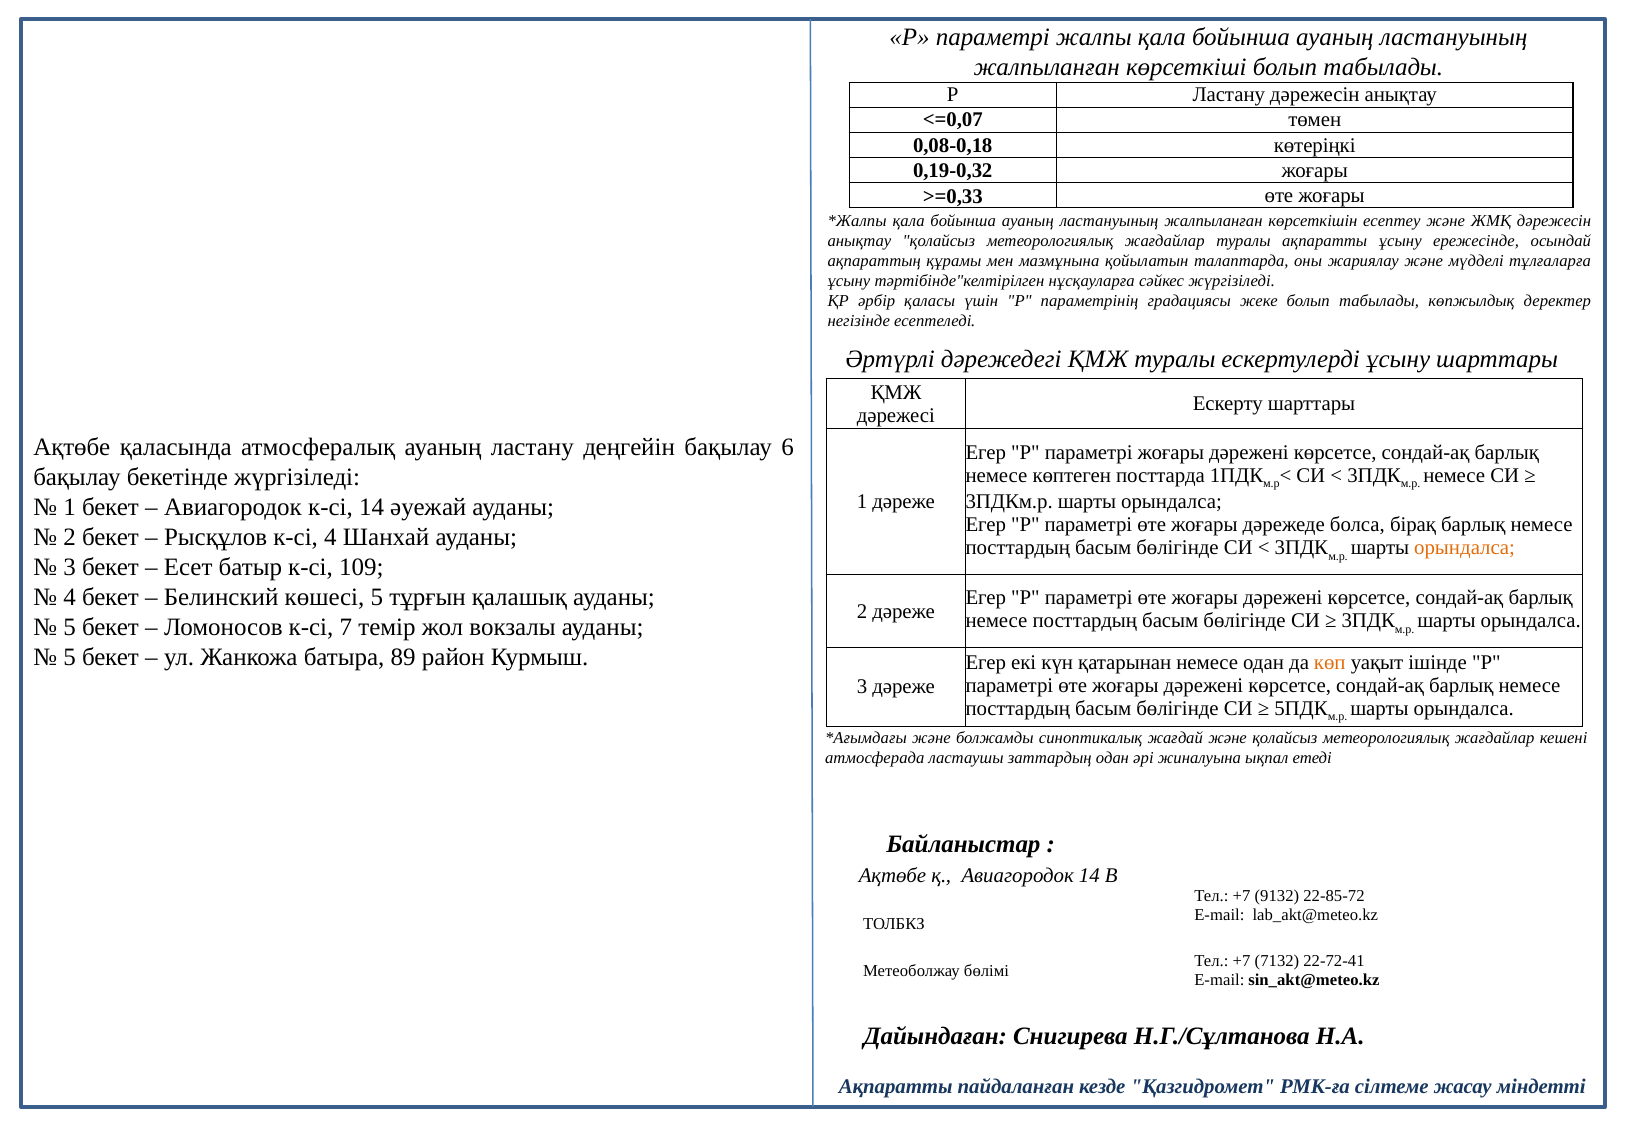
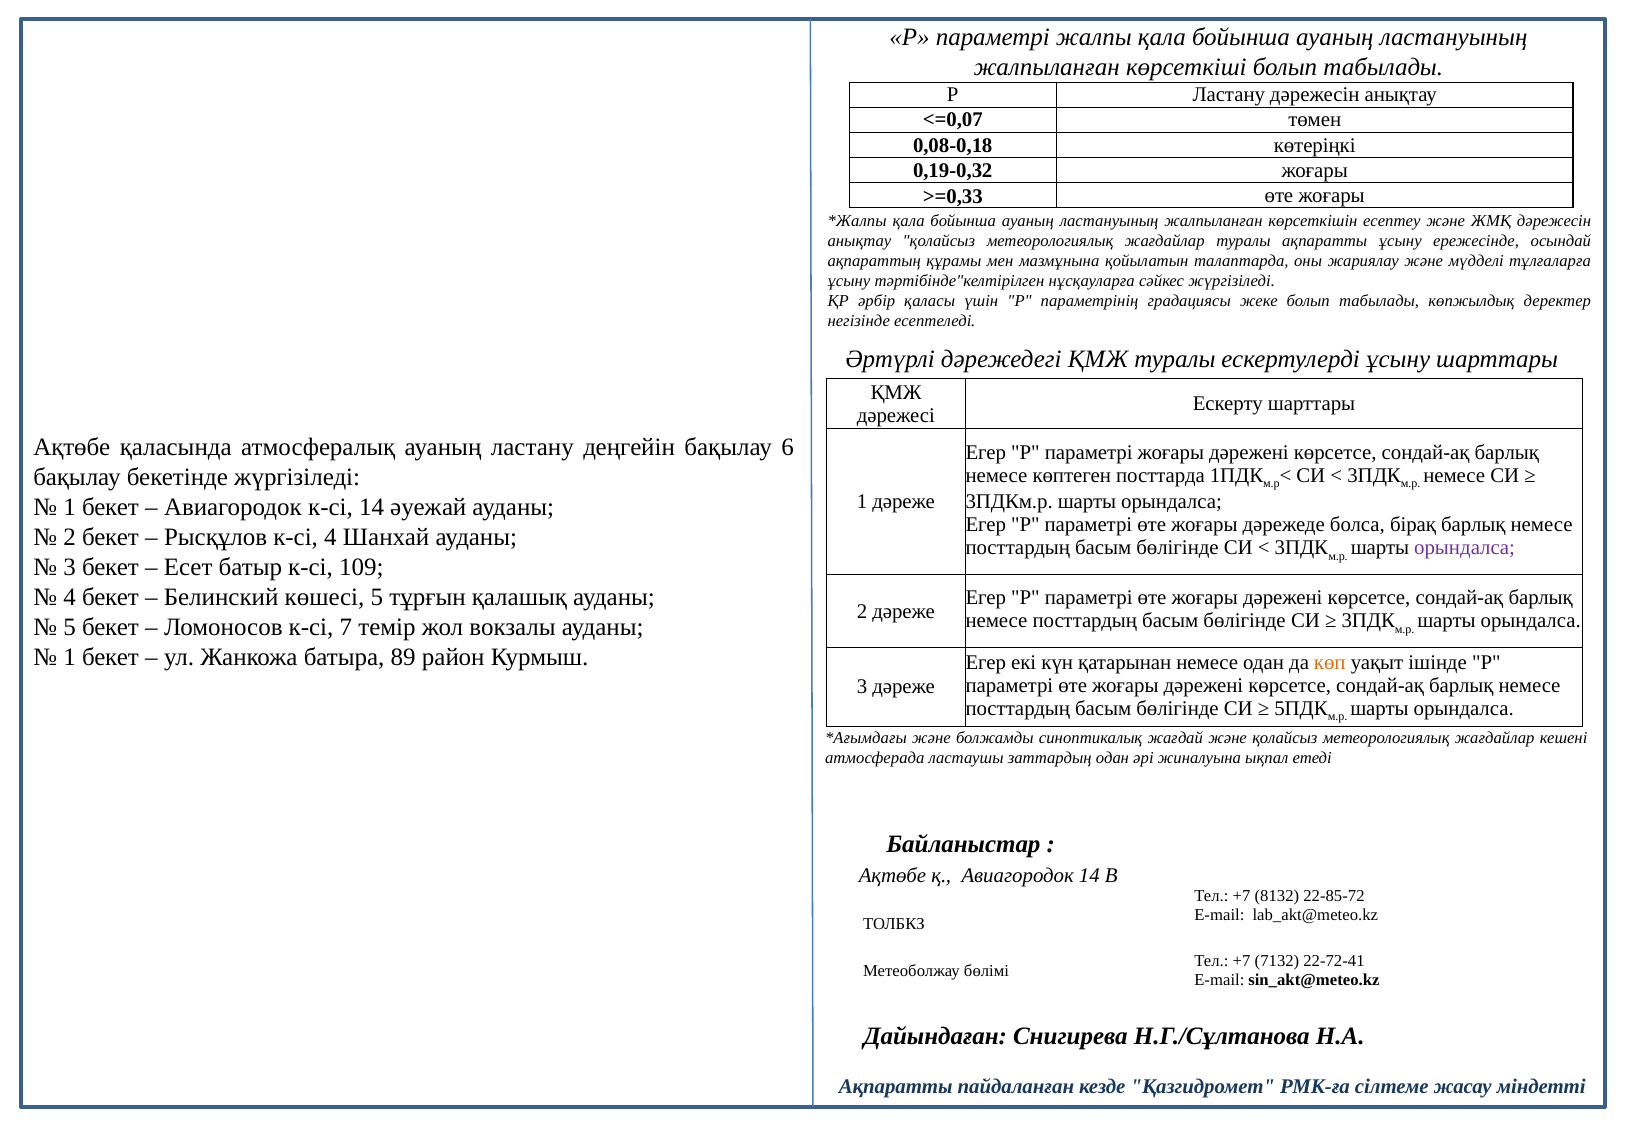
орындалса colour: orange -> purple (1464, 548)
5: 5 -> 1 (70, 657)
9132: 9132 -> 8132 (1277, 896)
